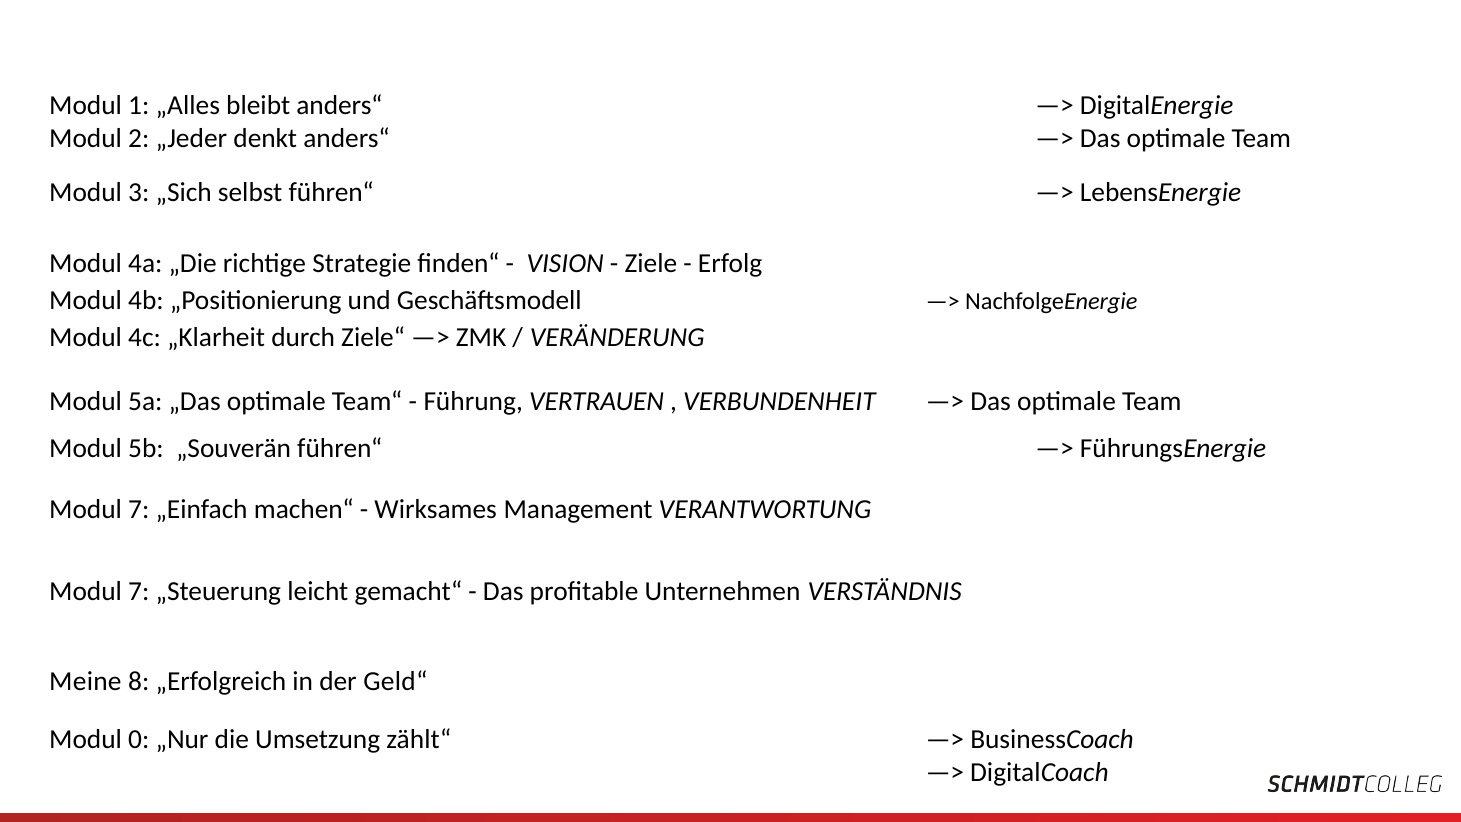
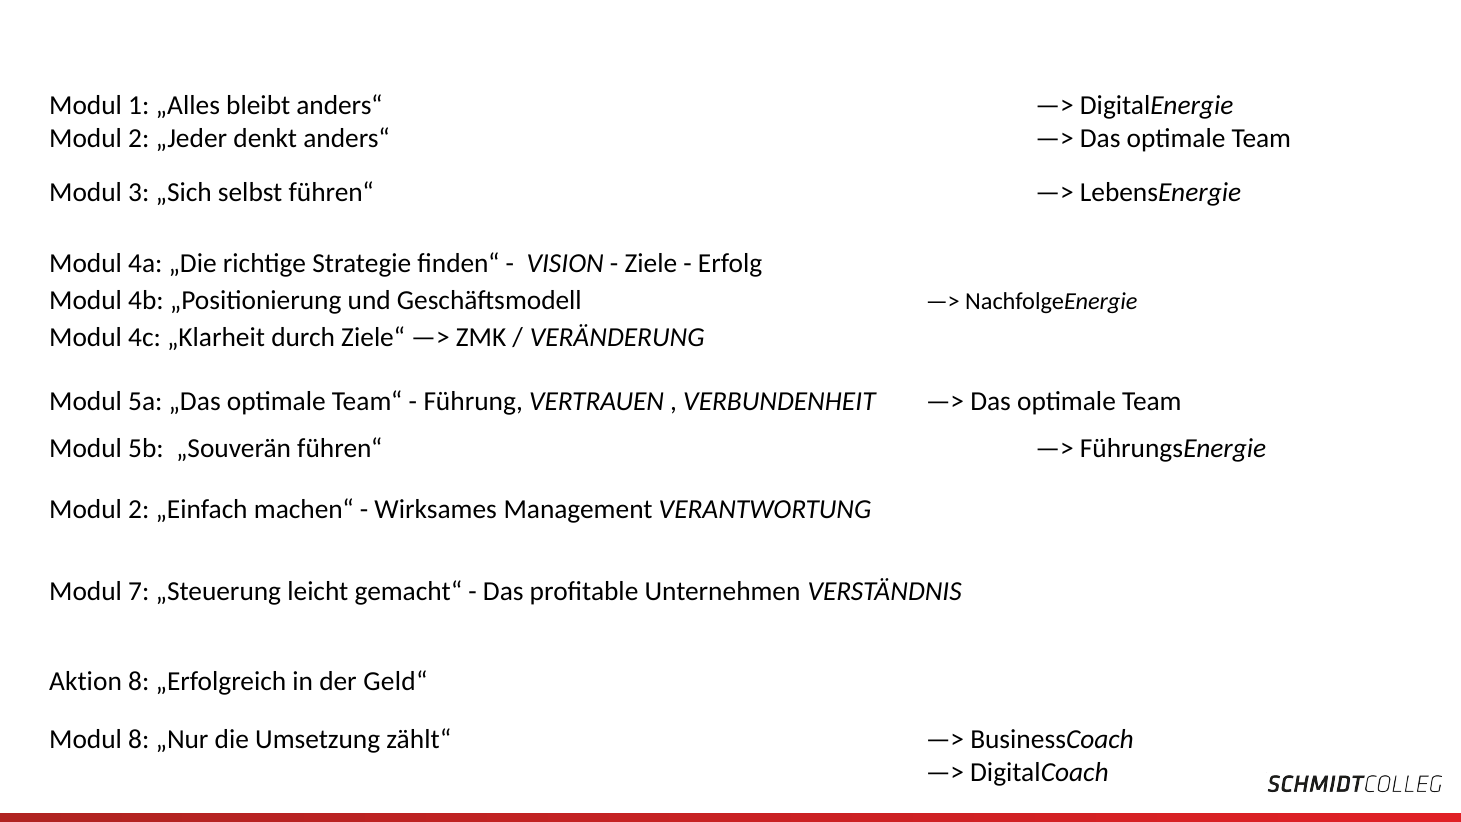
7: 7 -> 2 (139, 509)
Meine: Meine -> Aktion (86, 681)
Modul 0: 0 -> 8 (139, 740)
